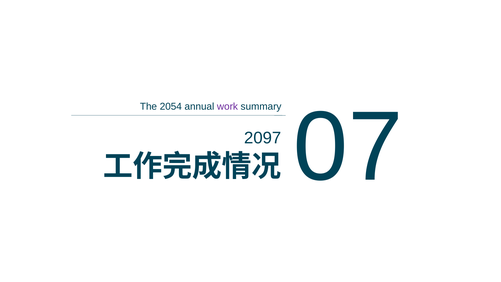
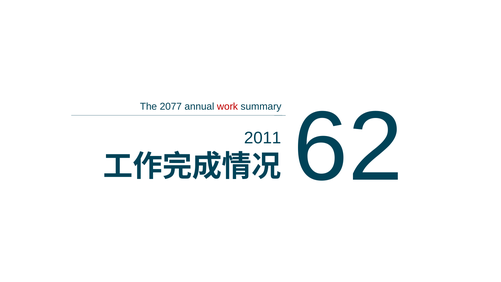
2054: 2054 -> 2077 (171, 107)
work colour: purple -> red (227, 107)
07: 07 -> 62 (348, 147)
2097: 2097 -> 2011 (263, 138)
